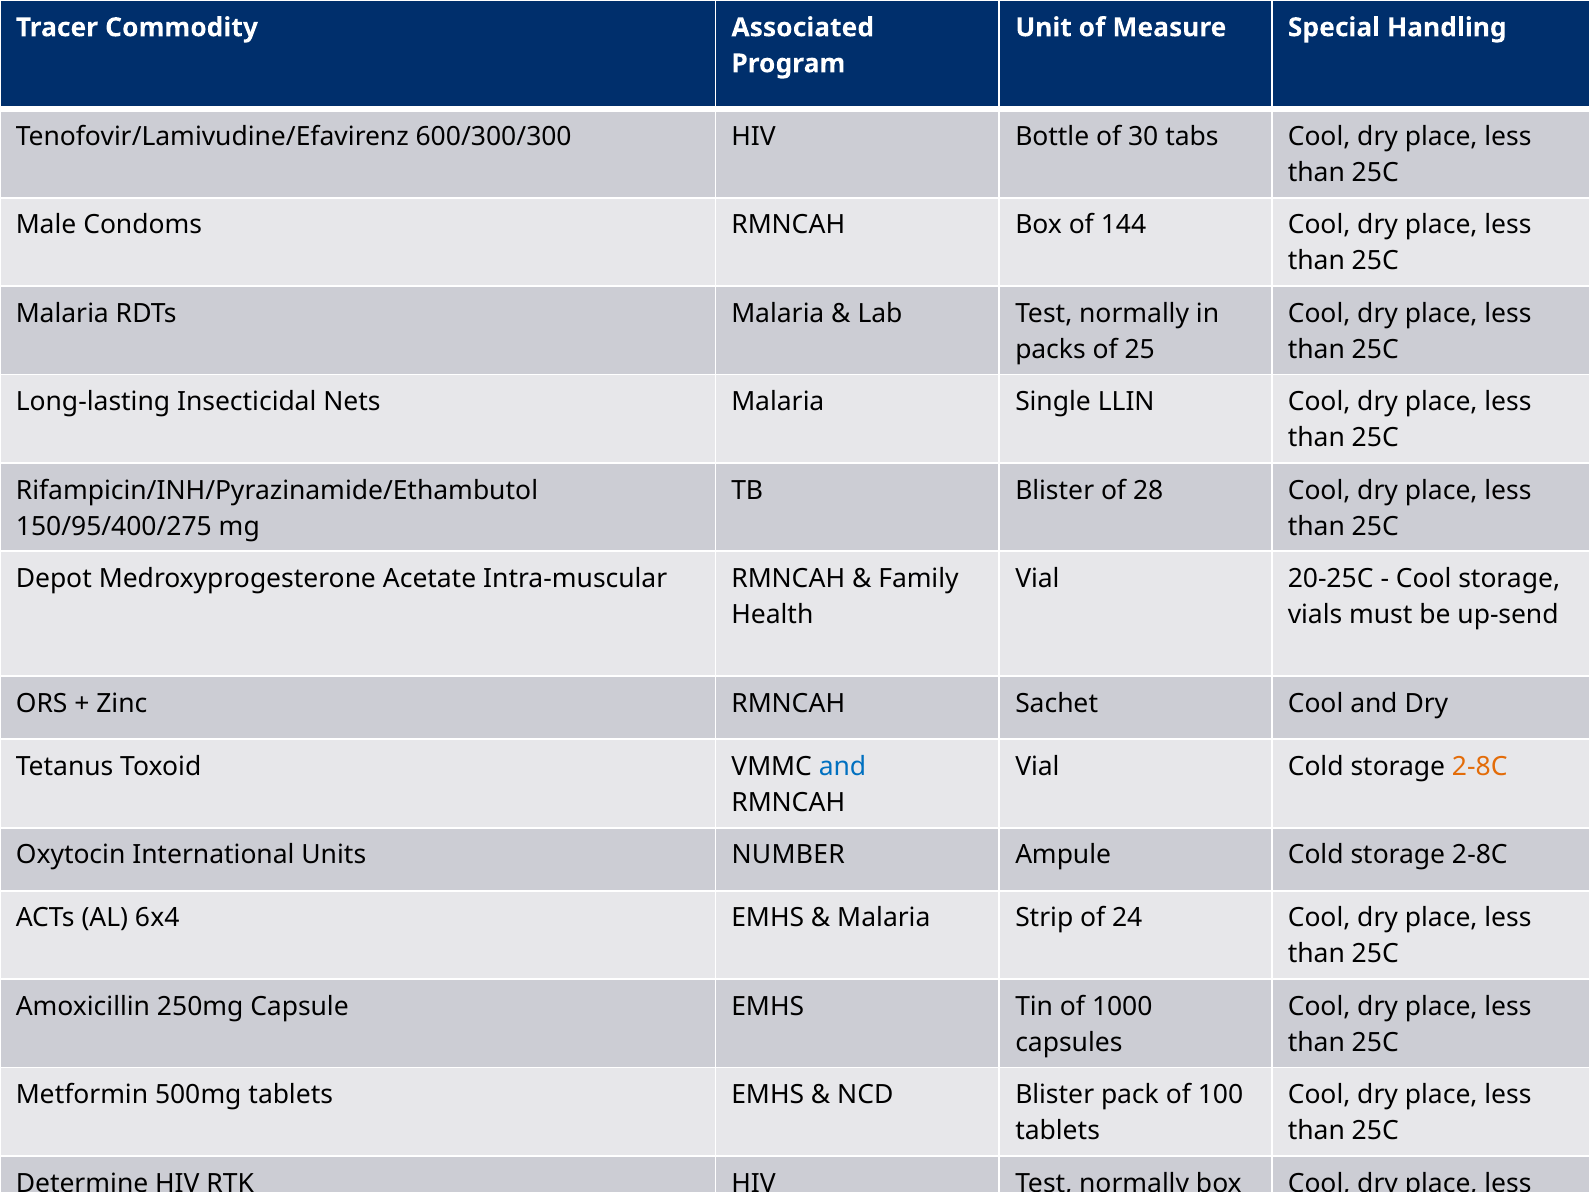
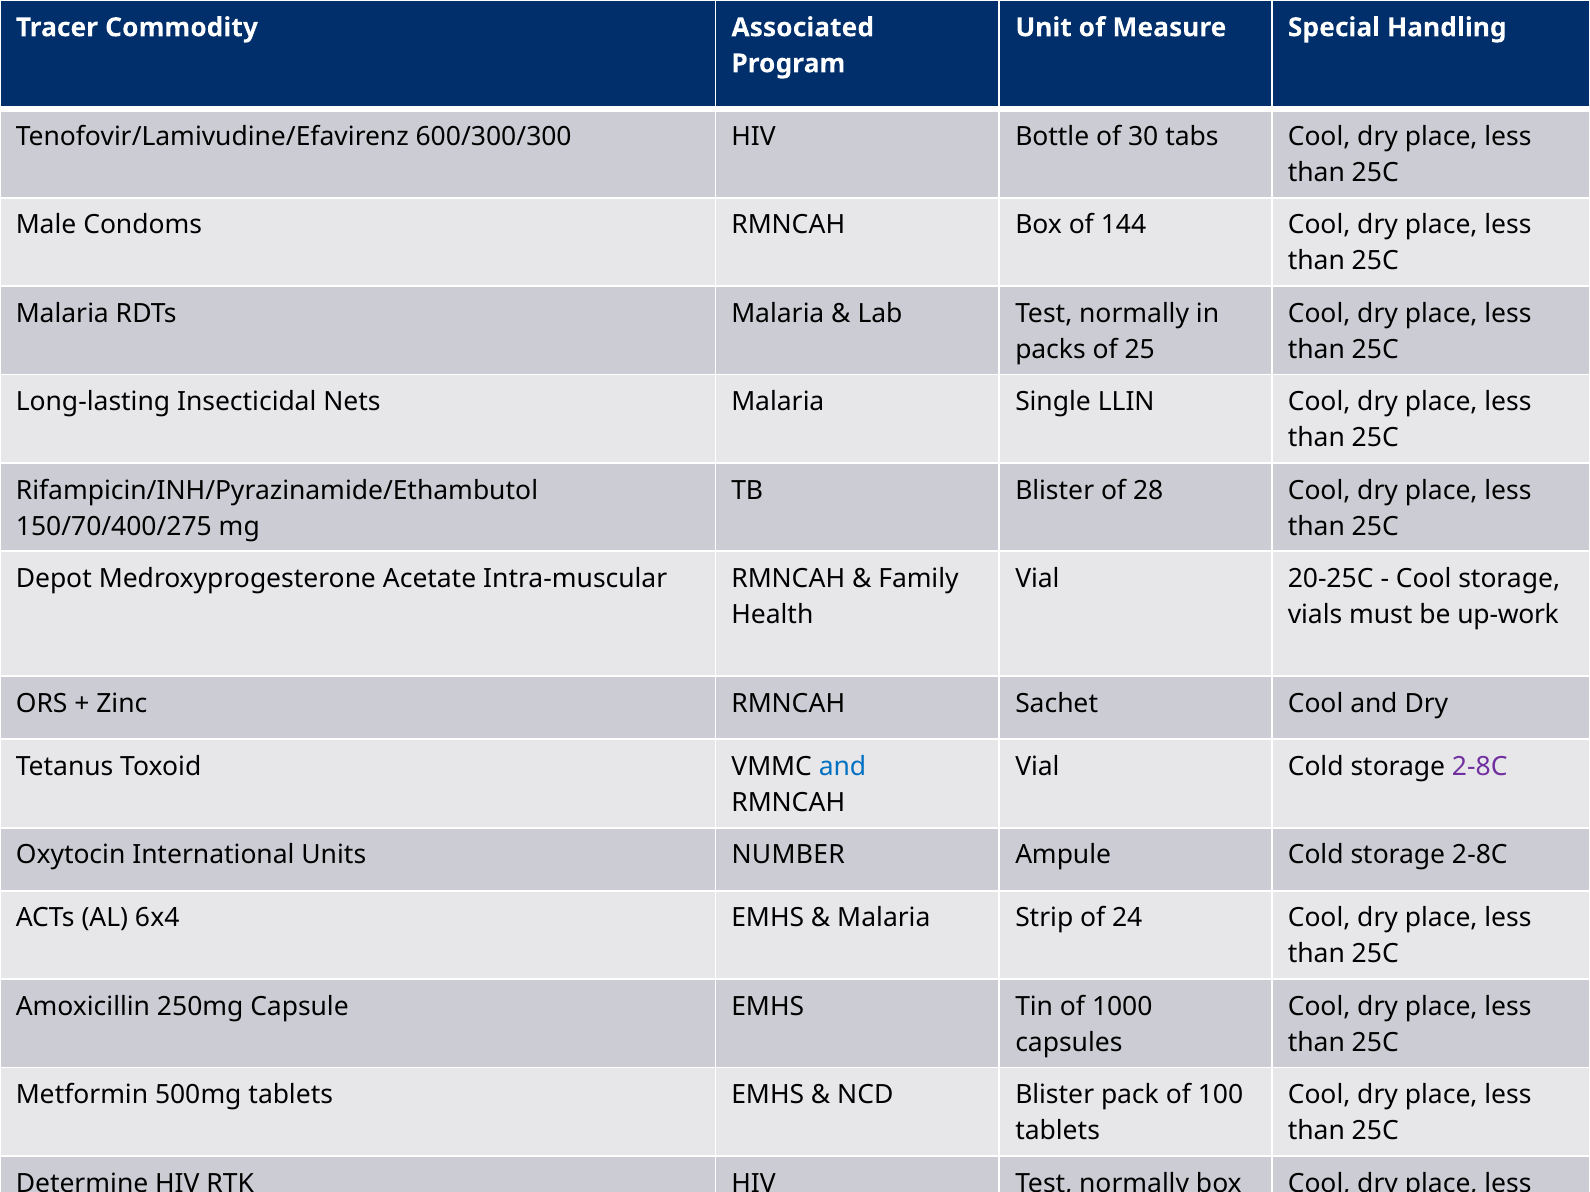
150/95/400/275: 150/95/400/275 -> 150/70/400/275 (114, 527)
up-send: up-send -> up-work (1508, 615)
2-8C colour: orange -> purple (1480, 767)
